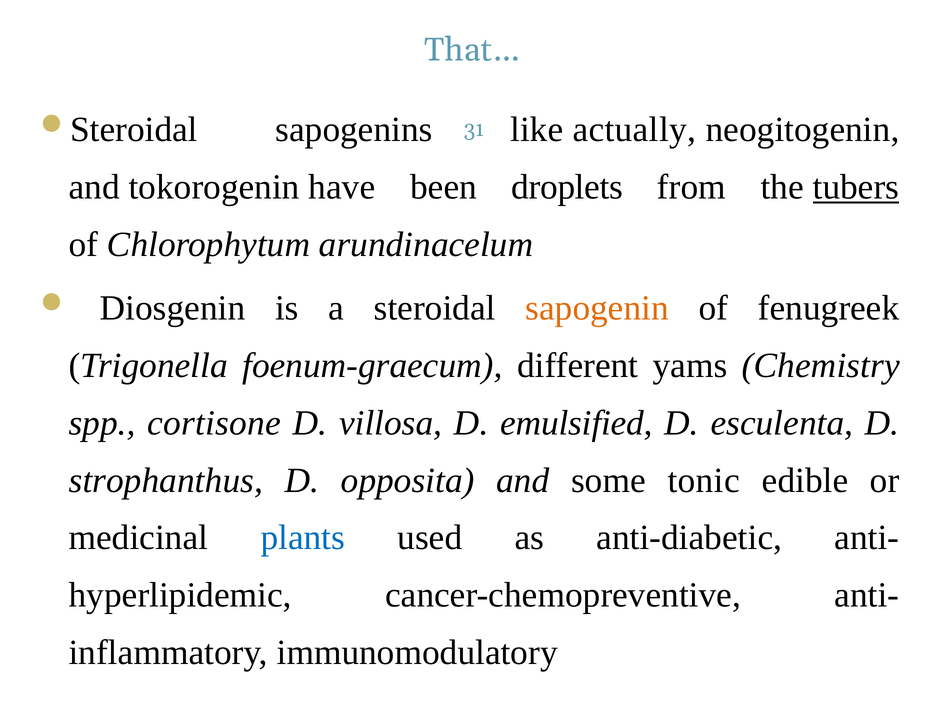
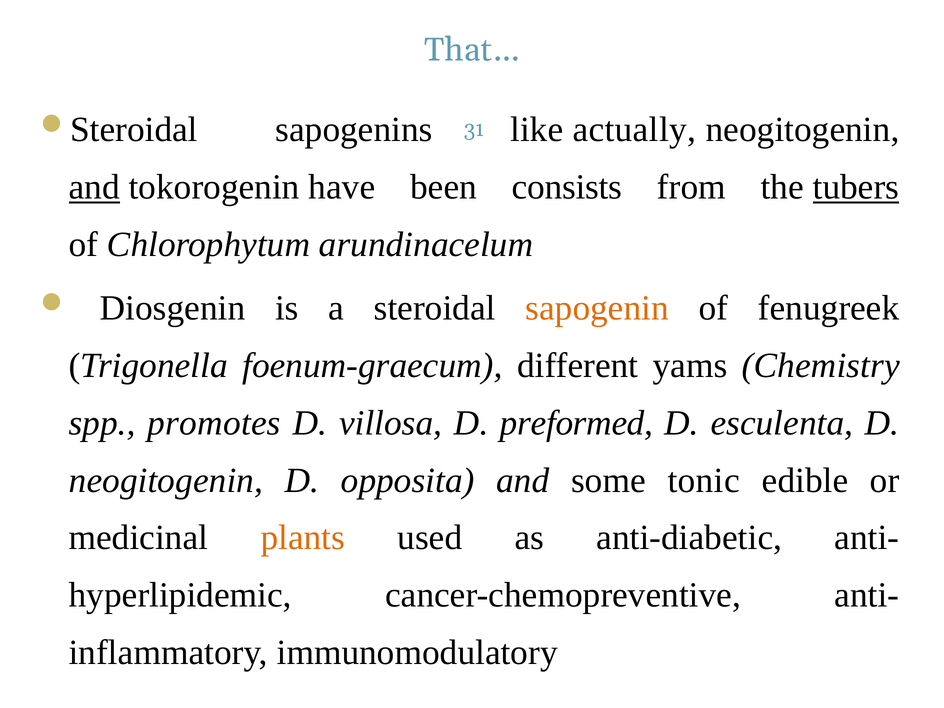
and underline: none -> present (94, 187)
droplets: droplets -> consists (567, 187)
cortisone: cortisone -> promotes (214, 423)
emulsified: emulsified -> preformed (577, 423)
strophanthus: strophanthus -> neogitogenin (166, 480)
plants colour: blue -> orange (303, 538)
